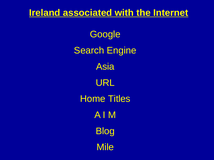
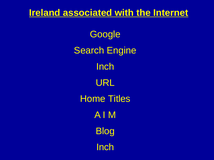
Asia: Asia -> Inch (105, 67)
Mile: Mile -> Inch (105, 148)
